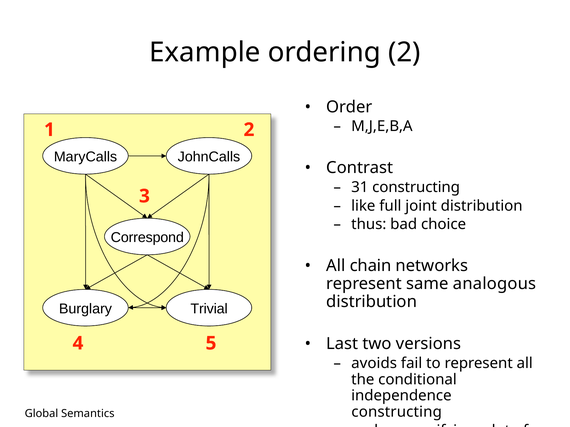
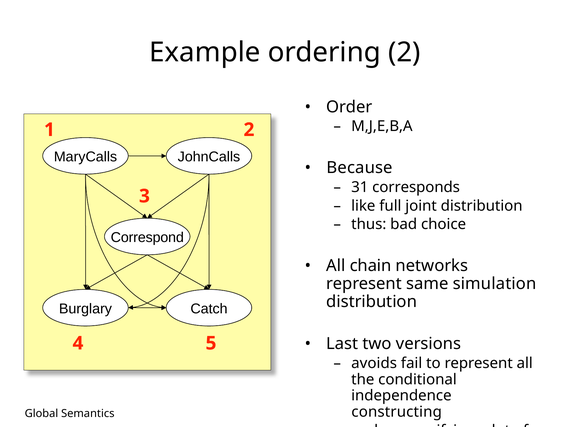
Contrast: Contrast -> Because (360, 168)
31 constructing: constructing -> corresponds (416, 187)
analogous: analogous -> simulation (495, 284)
Trivial: Trivial -> Catch (209, 309)
